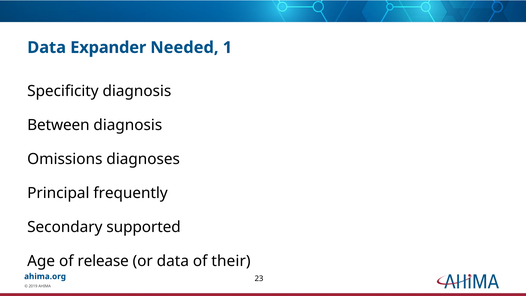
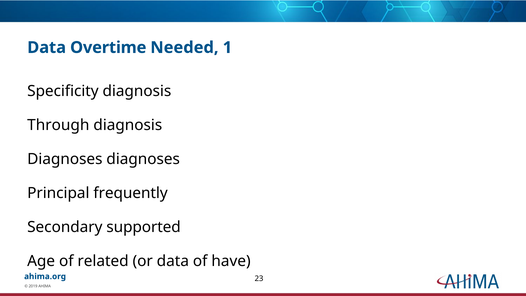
Expander: Expander -> Overtime (108, 47)
Between: Between -> Through (58, 125)
Omissions: Omissions -> Diagnoses (65, 159)
release: release -> related (103, 261)
their: their -> have (231, 261)
